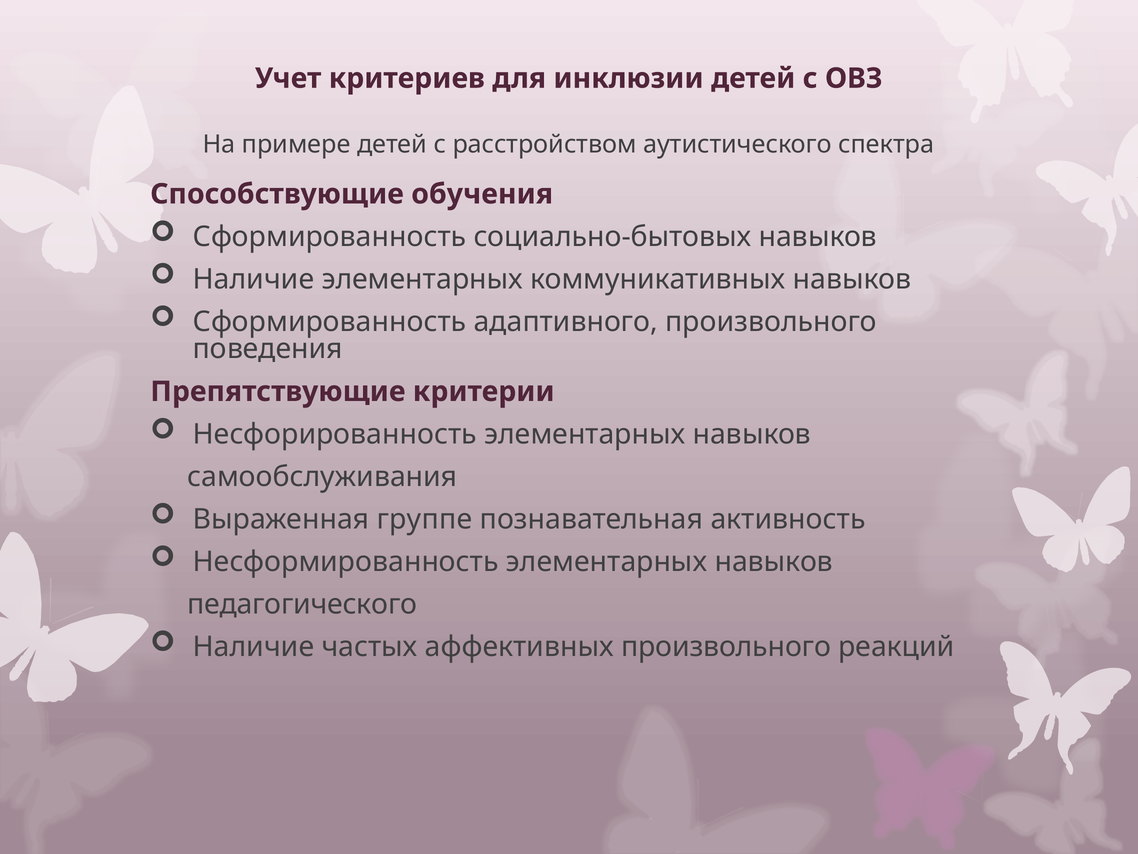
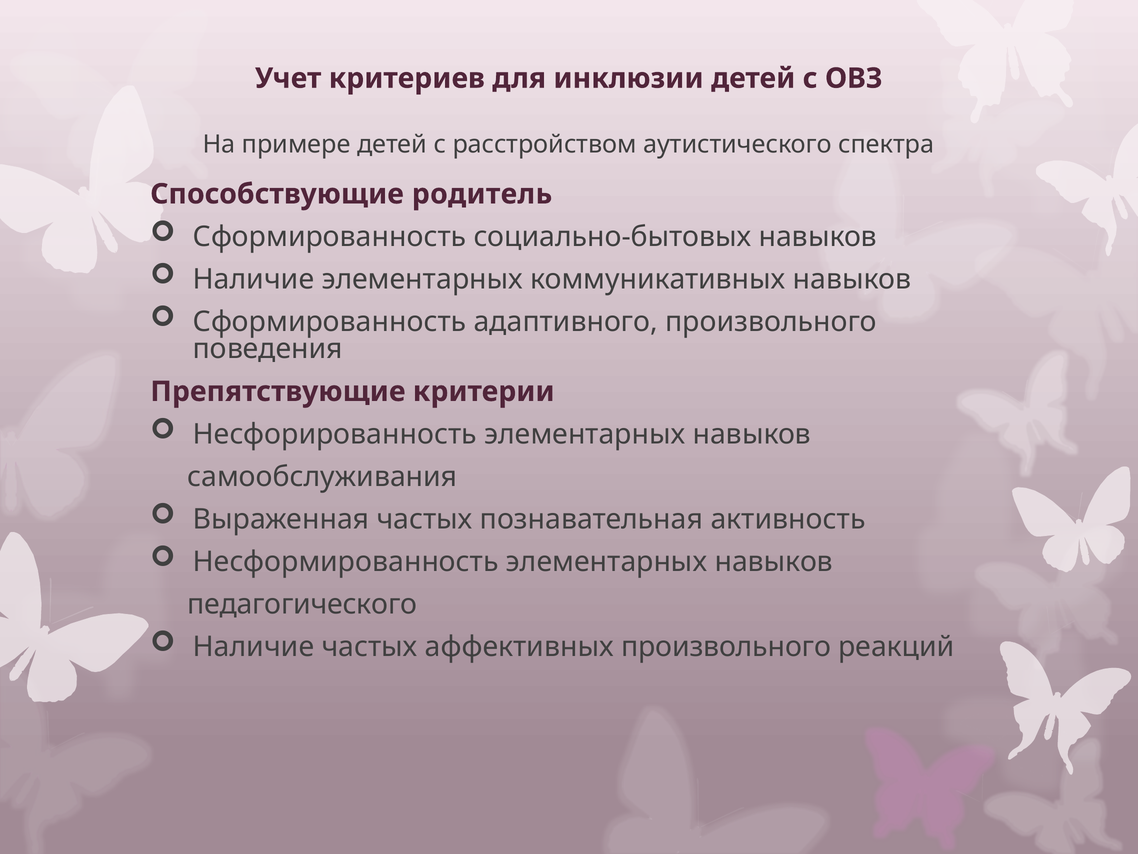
обучения: обучения -> родитель (482, 194)
Выраженная группе: группе -> частых (425, 519)
